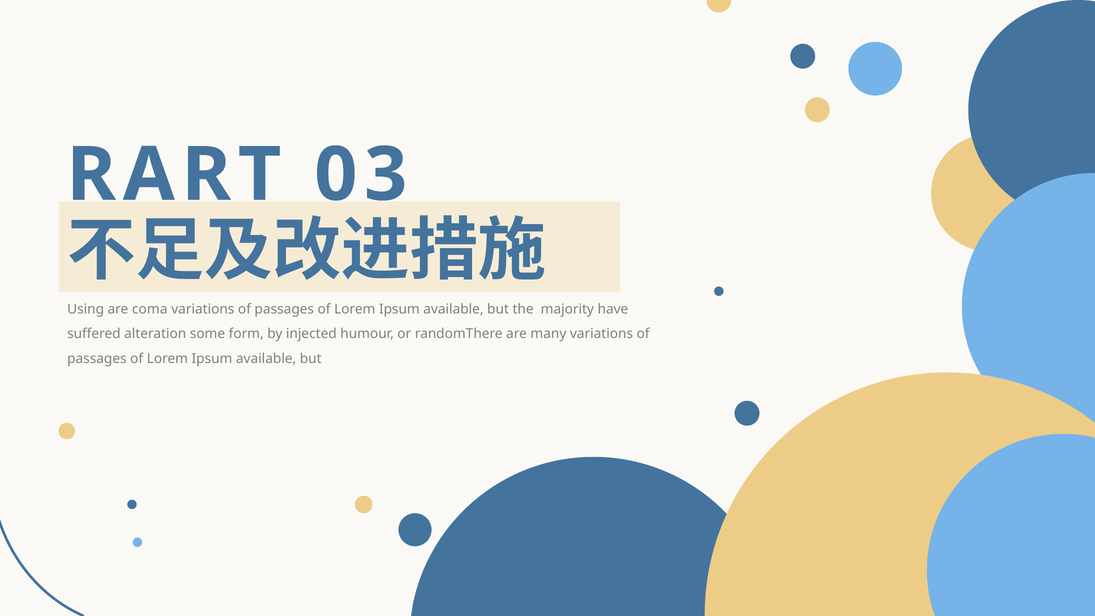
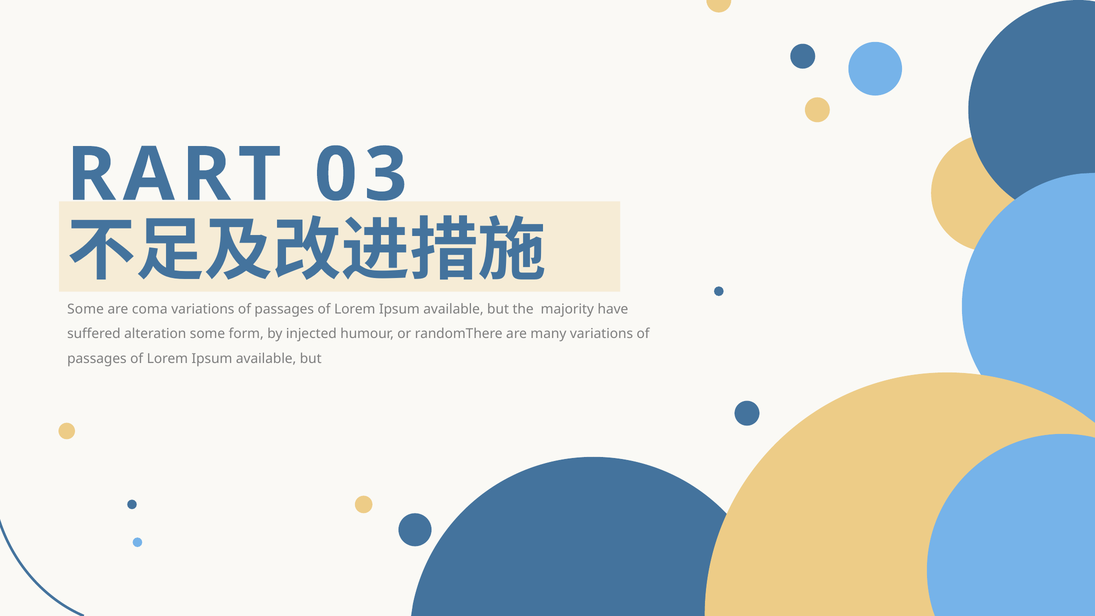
Using: Using -> Some (86, 309)
